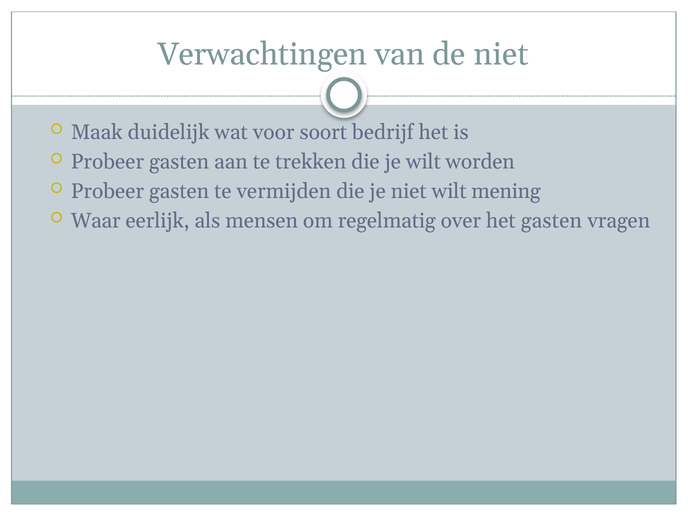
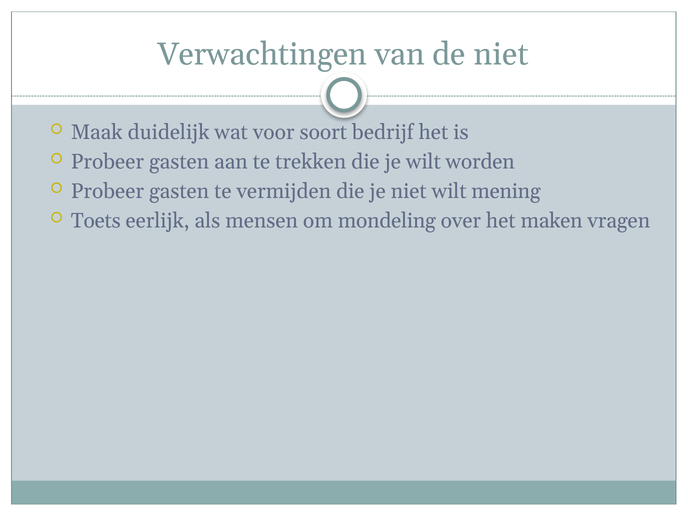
Waar: Waar -> Toets (96, 221)
regelmatig: regelmatig -> mondeling (387, 221)
het gasten: gasten -> maken (552, 221)
